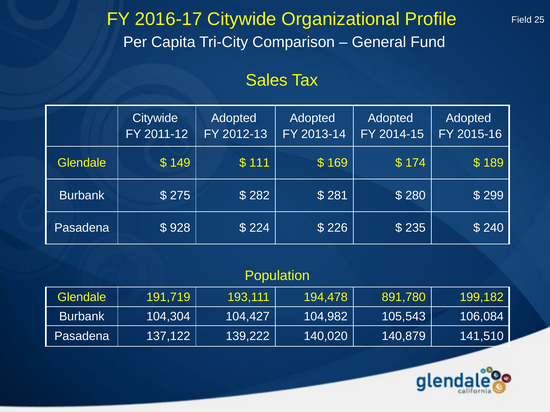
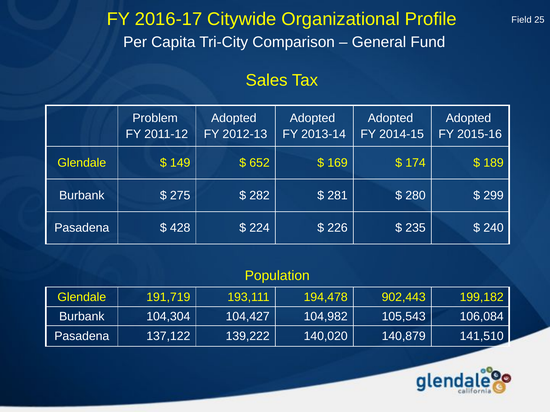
Citywide: Citywide -> Problem (155, 118)
111: 111 -> 652 (260, 163)
928: 928 -> 428 (180, 228)
891,780: 891,780 -> 902,443 (404, 297)
